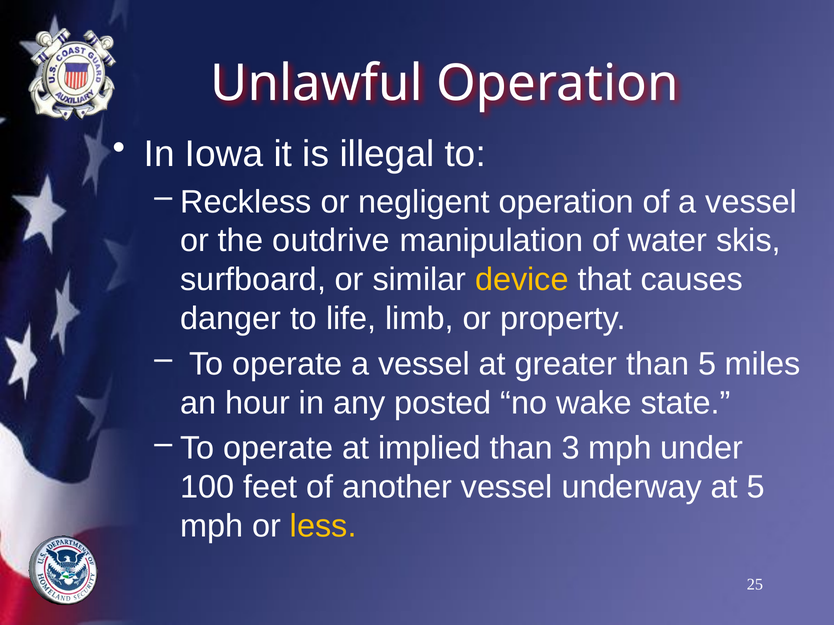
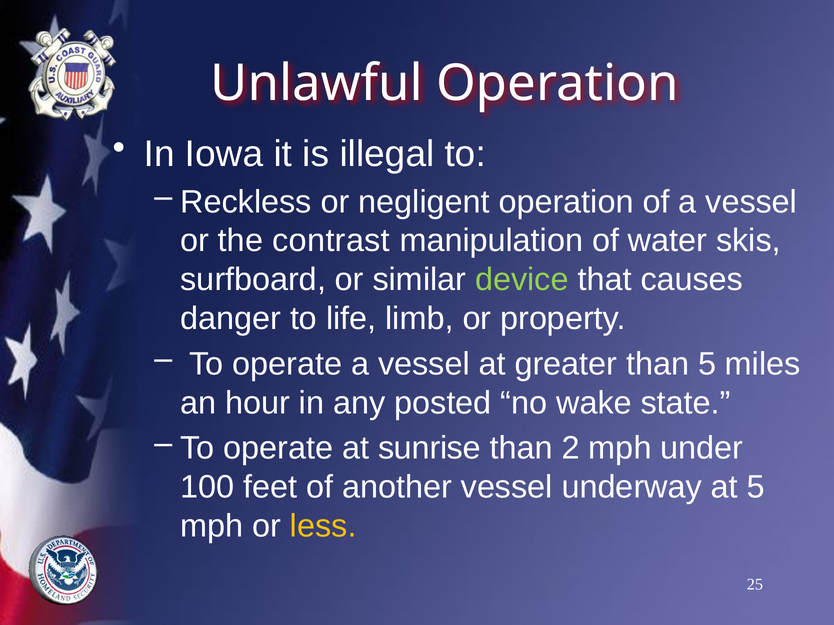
outdrive: outdrive -> contrast (331, 241)
device colour: yellow -> light green (522, 280)
implied: implied -> sunrise (429, 449)
3: 3 -> 2 (571, 449)
